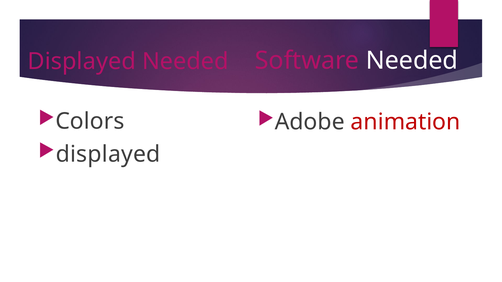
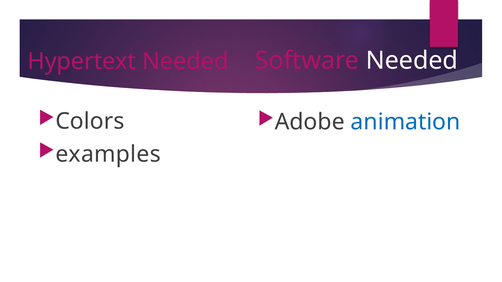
Displayed: Displayed -> Hypertext (82, 61)
animation colour: red -> blue (406, 122)
displayed: displayed -> examples (108, 154)
